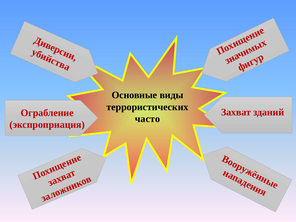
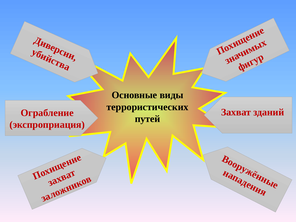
часто: часто -> путей (148, 119)
